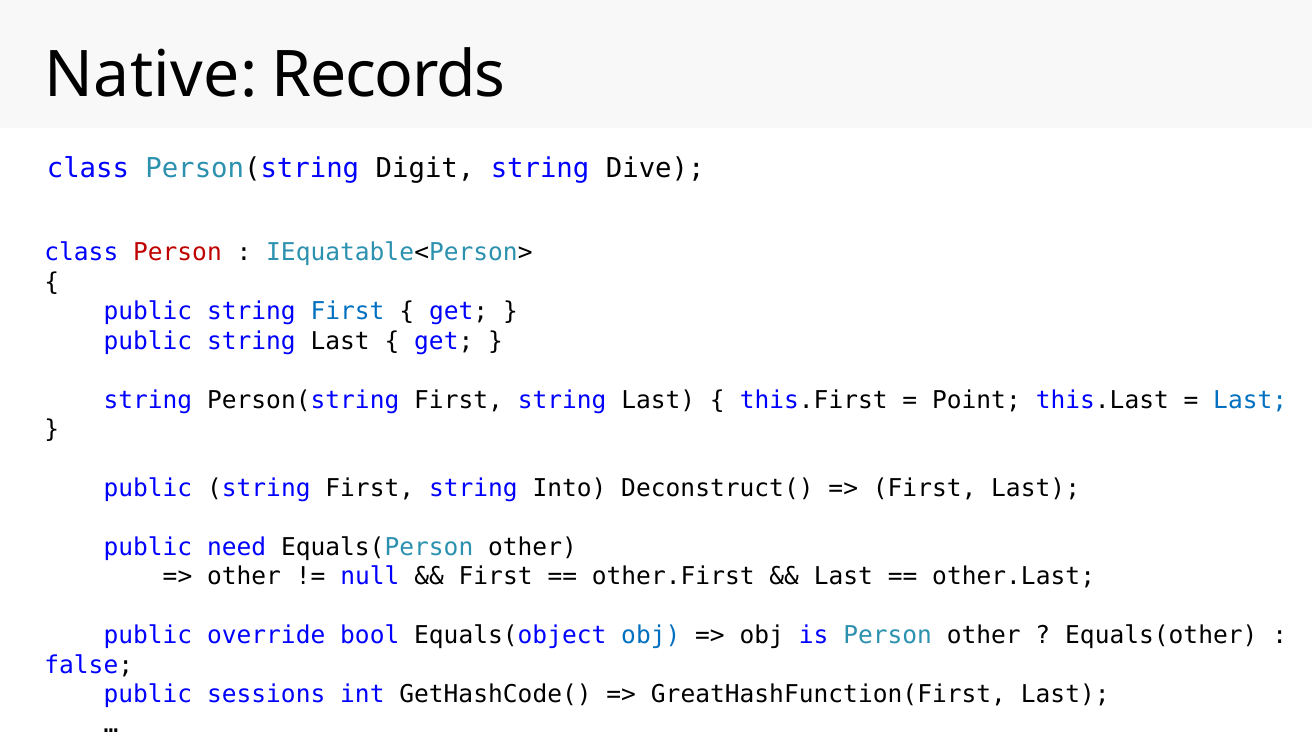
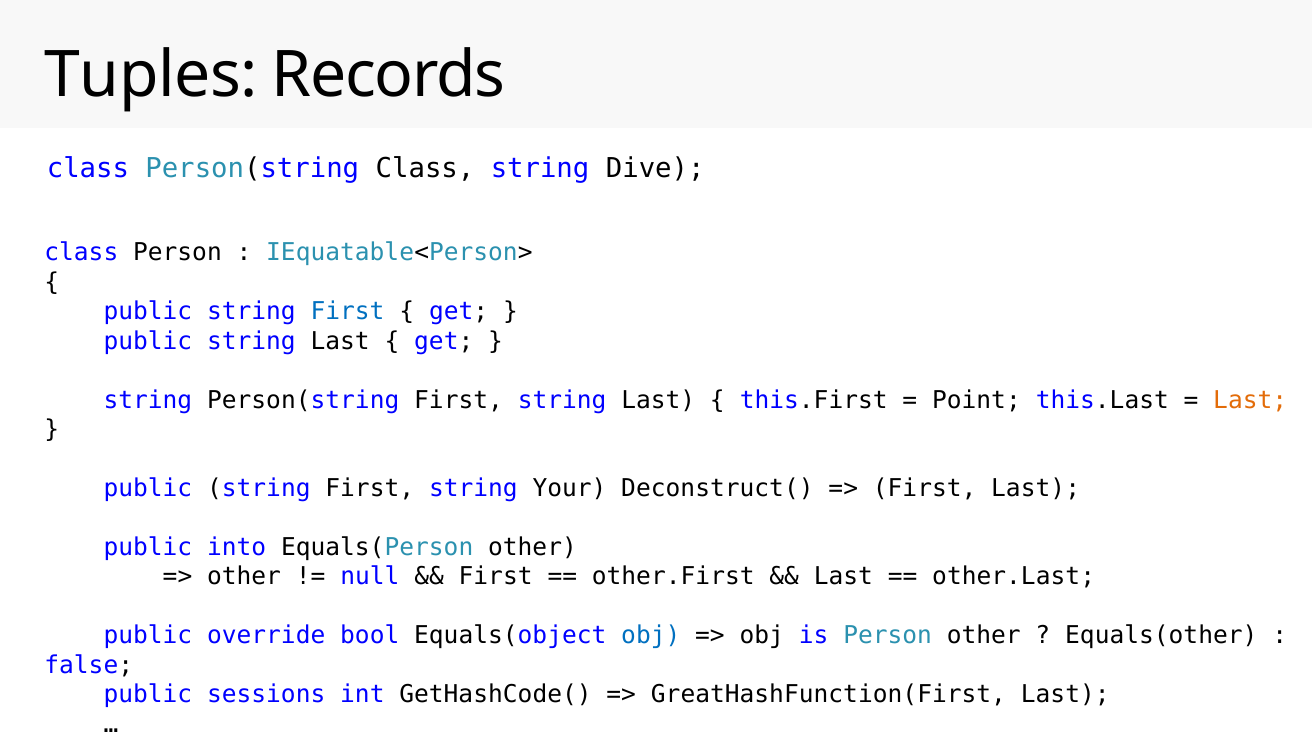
Native: Native -> Tuples (151, 75)
Person(string Digit: Digit -> Class (425, 169)
Person colour: red -> black (177, 253)
Last colour: blue -> orange (1250, 400)
Into: Into -> Your (569, 488)
need: need -> into (237, 547)
